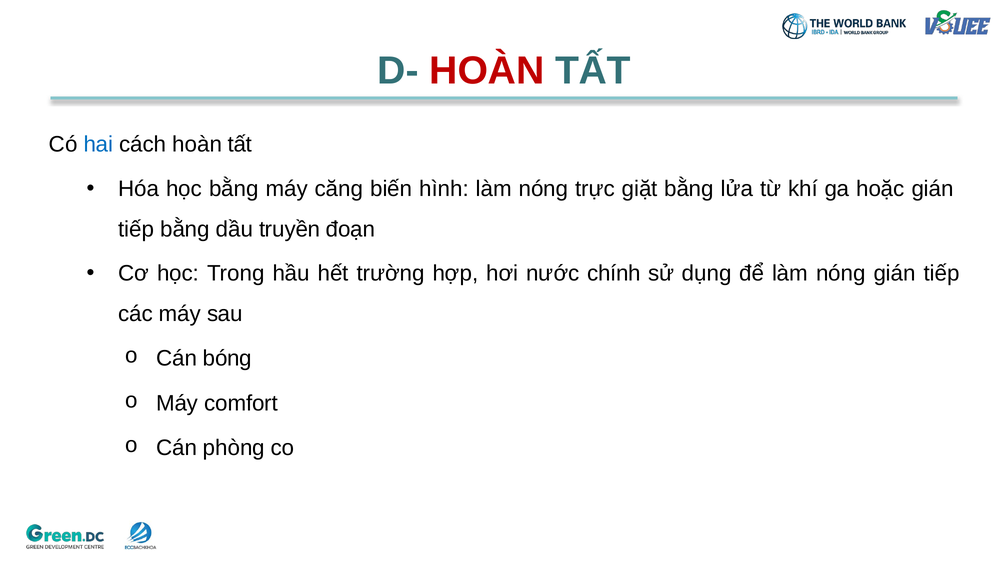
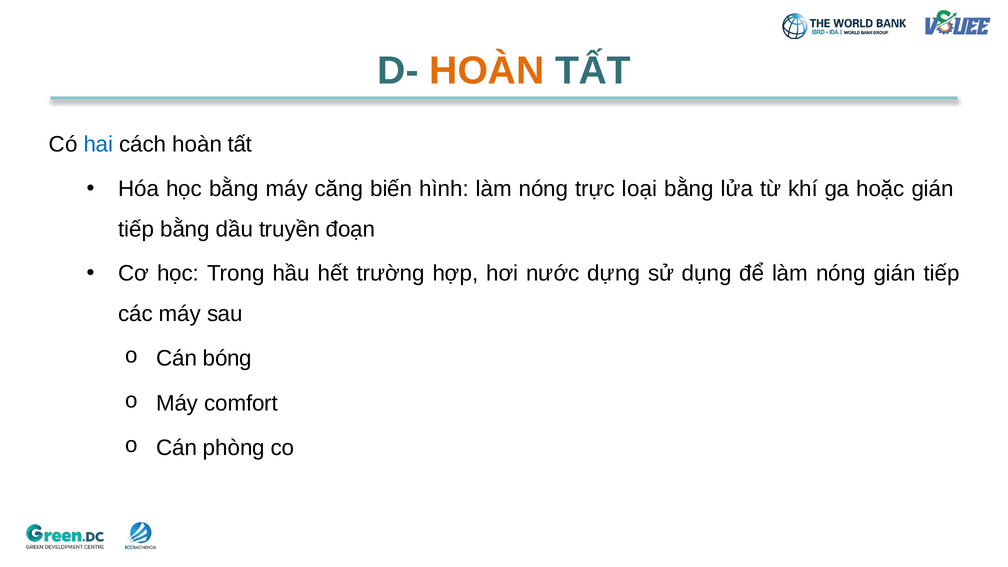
HOÀN colour: red -> orange (487, 71)
giặt: giặt -> loại (640, 189)
chính: chính -> dựng (614, 274)
